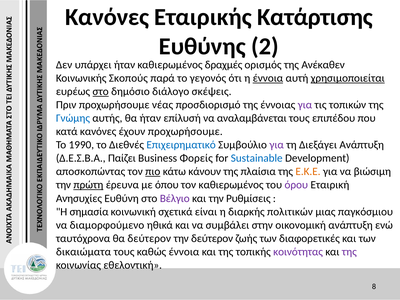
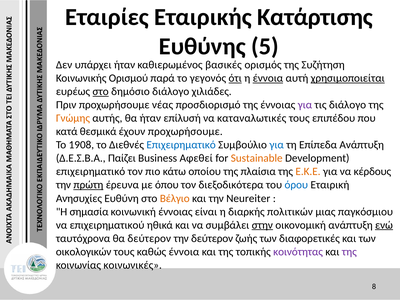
Κανόνες: Κανόνες -> Εταιρίες (107, 17)
2: 2 -> 5 (265, 46)
δραχμές: δραχμές -> βασικές (223, 65)
Ανέκαθεν: Ανέκαθεν -> Συζήτηση (323, 65)
Σκοπούς: Σκοπούς -> Ορισμού (128, 78)
ότι underline: none -> present (235, 78)
σκέψεις: σκέψεις -> χιλιάδες (212, 92)
τις τοπικών: τοπικών -> διάλογο (348, 105)
Γνώμης colour: blue -> orange (73, 118)
αναλαμβάνεται: αναλαμβάνεται -> καταναλωτικές (252, 118)
κατά κανόνες: κανόνες -> θεσμικά (98, 132)
1990: 1990 -> 1908 (81, 145)
για colour: purple -> blue (277, 145)
Διεξάγει: Διεξάγει -> Επίπεδα (318, 145)
Φορείς: Φορείς -> Αφεθεί (196, 158)
Sustainable colour: blue -> orange (257, 158)
αποσκοπώντας: αποσκοπώντας -> επιχειρηματικό (91, 172)
πιο underline: present -> none (153, 172)
κάνουν: κάνουν -> οποίου (205, 172)
βιώσιμη: βιώσιμη -> κέρδους (372, 172)
τον καθιερωμένος: καθιερωμένος -> διεξοδικότερα (231, 185)
όρου colour: purple -> blue (296, 185)
Βέλγιο colour: purple -> orange (175, 198)
Ρυθμίσεις: Ρυθμίσεις -> Neureiter (248, 198)
κοινωνική σχετικά: σχετικά -> έννοιας (175, 212)
διαμορφούμενο: διαμορφούμενο -> επιχειρηματικού (107, 225)
στην underline: none -> present (262, 225)
ενώ underline: none -> present (384, 225)
δικαιώματα: δικαιώματα -> οικολογικών (84, 252)
εθελοντική: εθελοντική -> κοινωνικές (133, 265)
